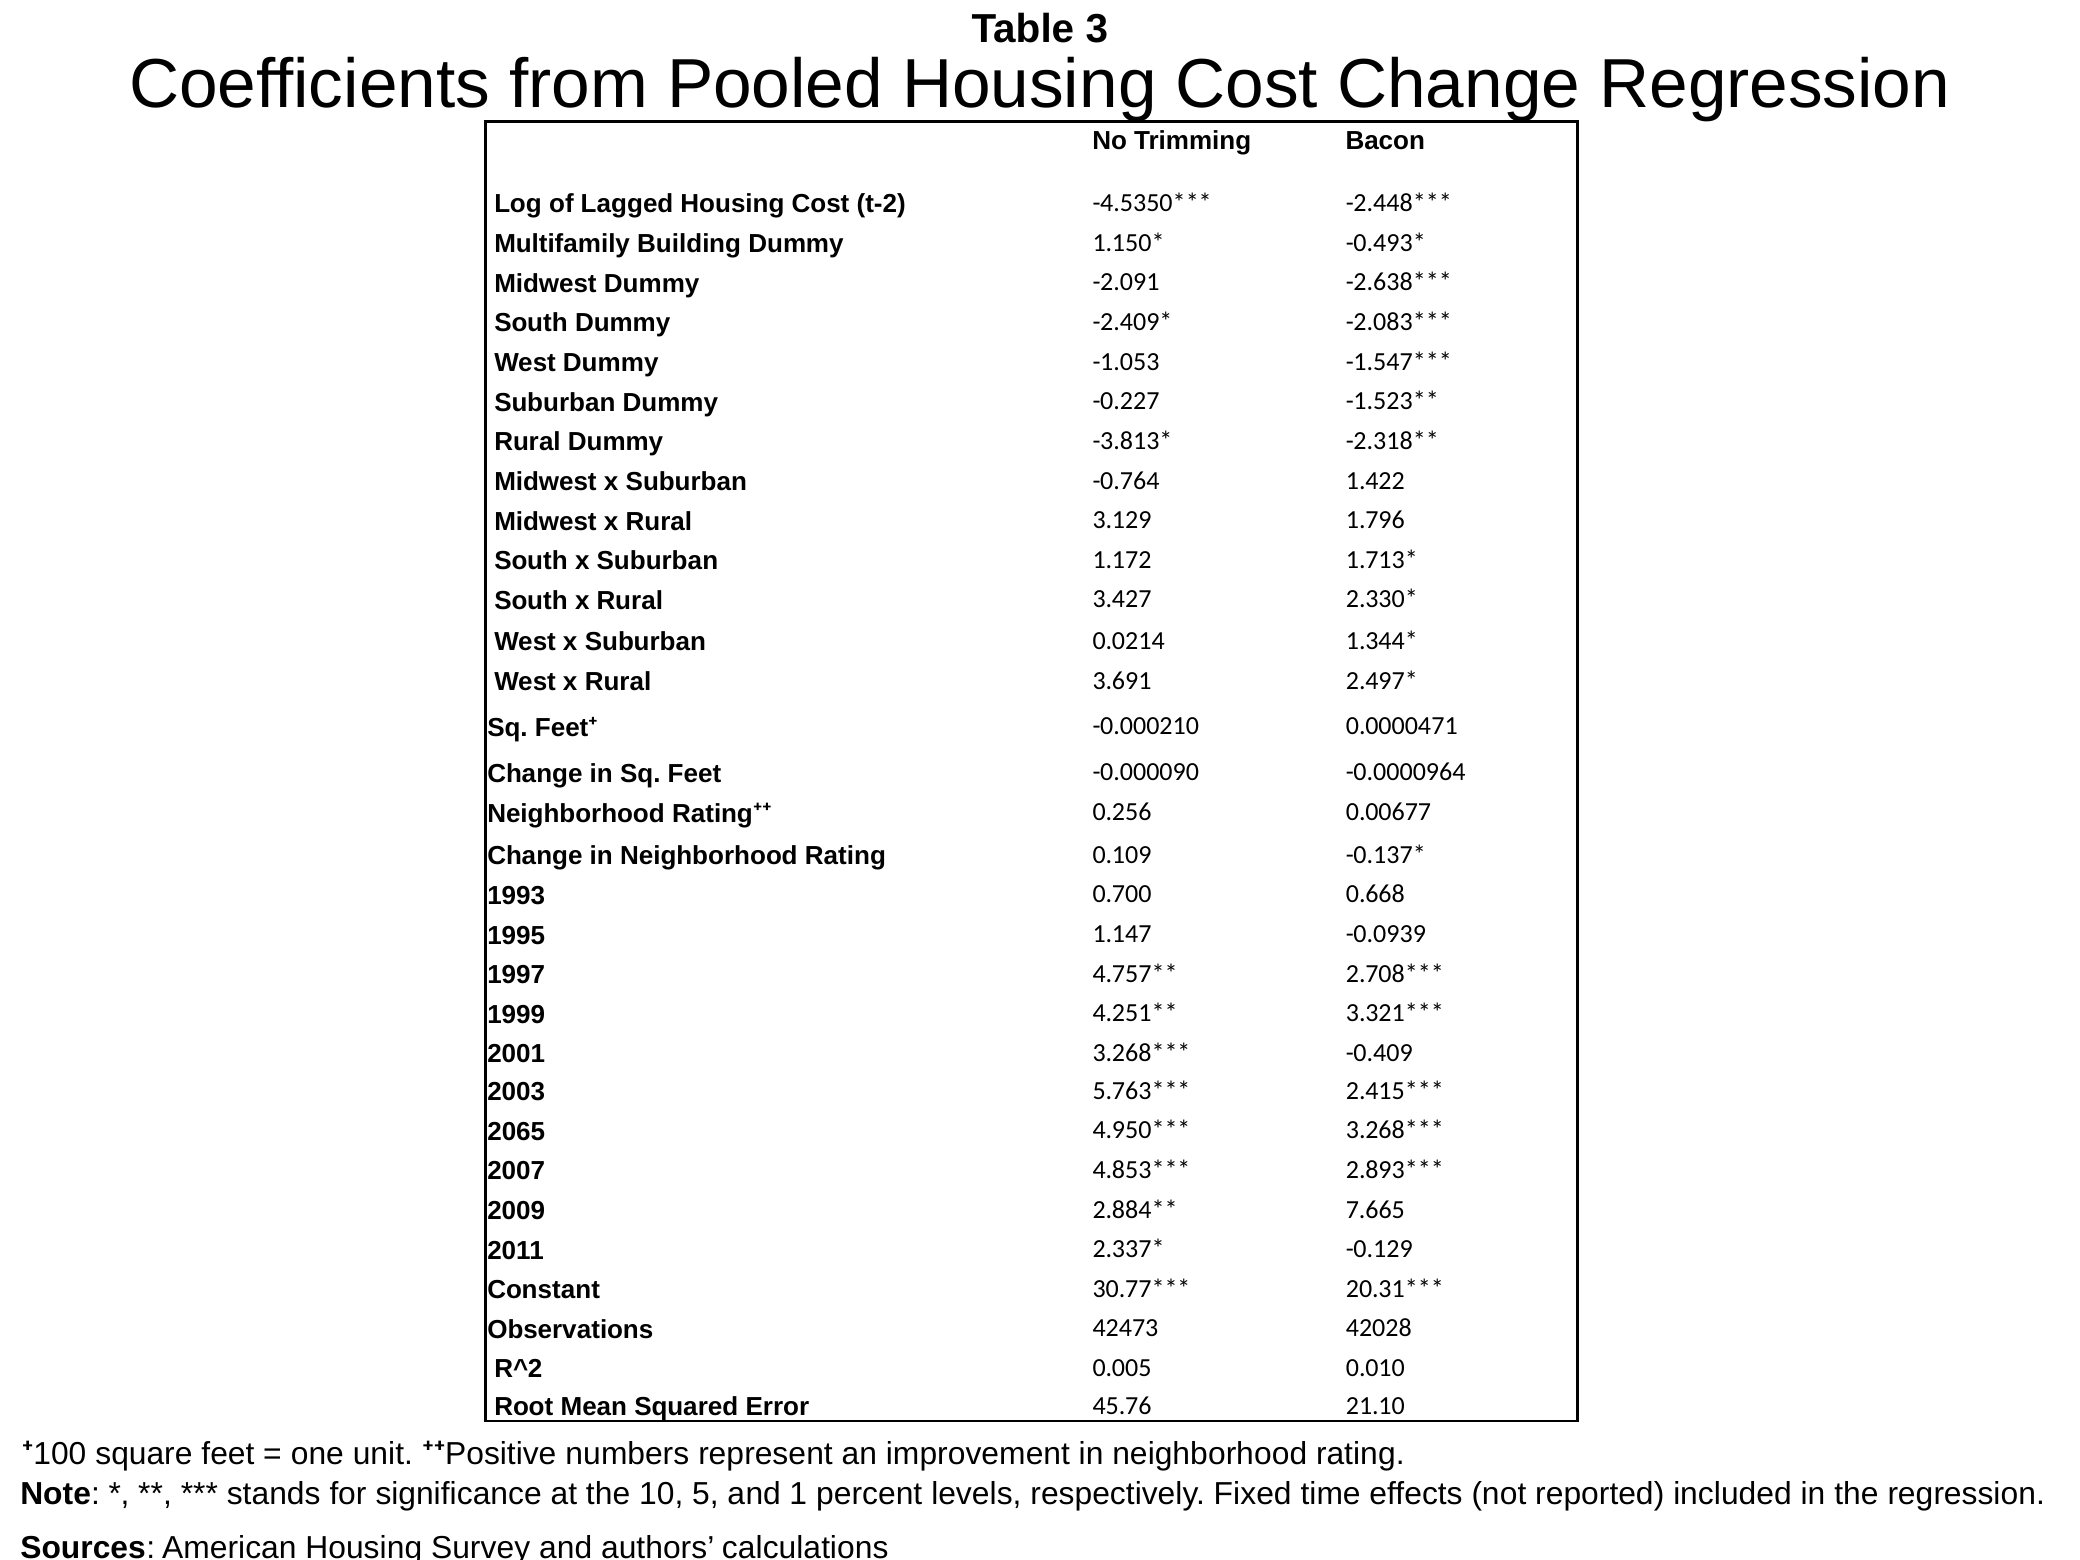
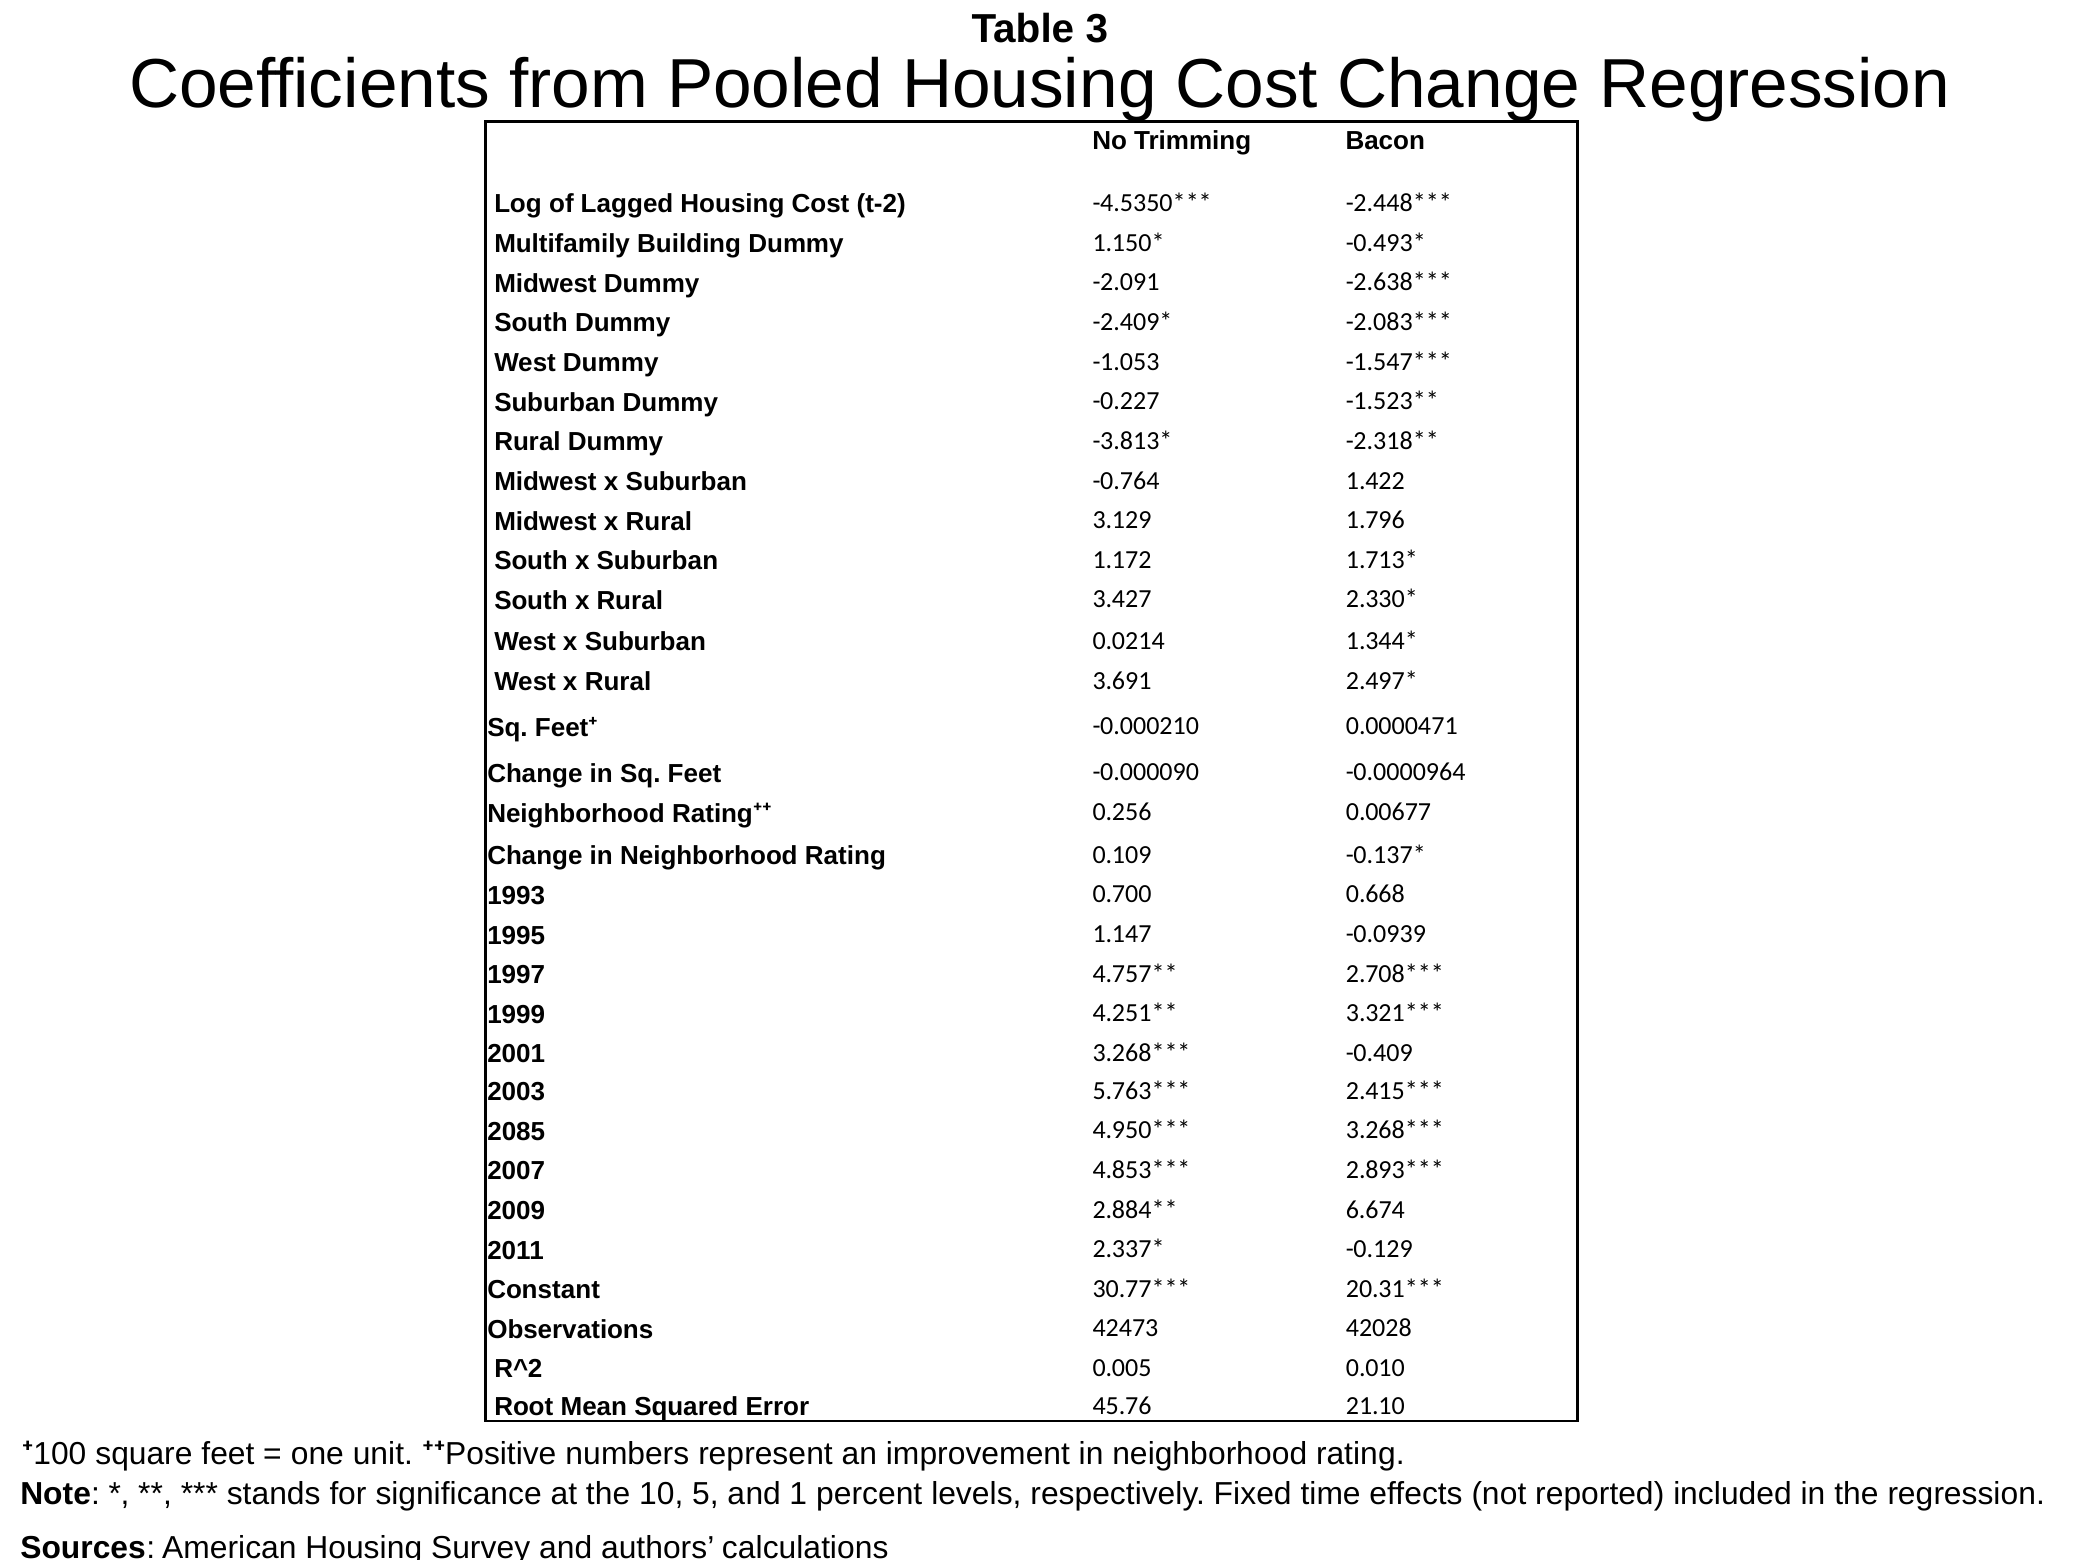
2065: 2065 -> 2085 (516, 1132)
7.665: 7.665 -> 6.674 (1375, 1209)
